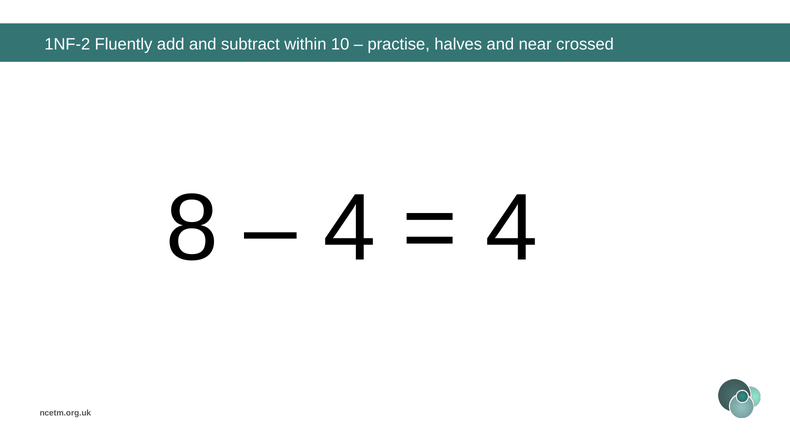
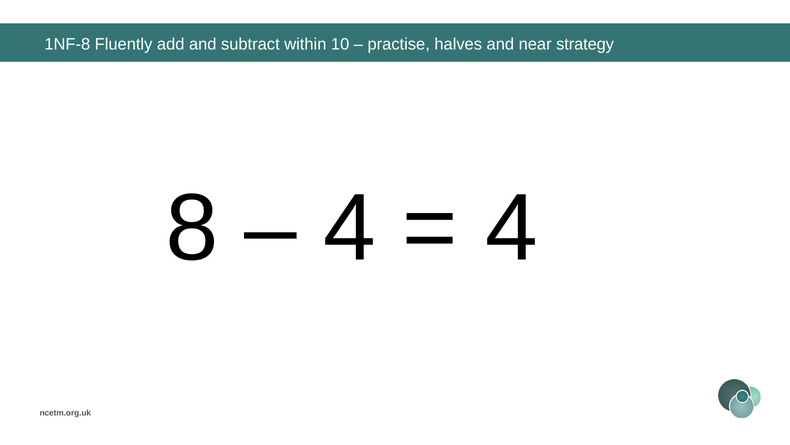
1NF-2: 1NF-2 -> 1NF-8 (67, 44)
crossed: crossed -> strategy (585, 44)
